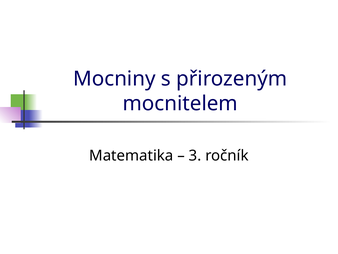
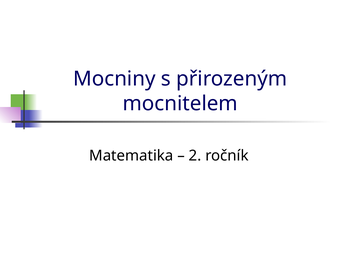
3: 3 -> 2 (195, 155)
